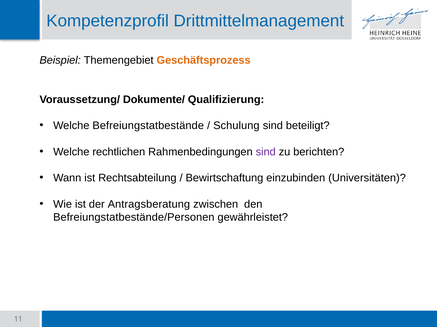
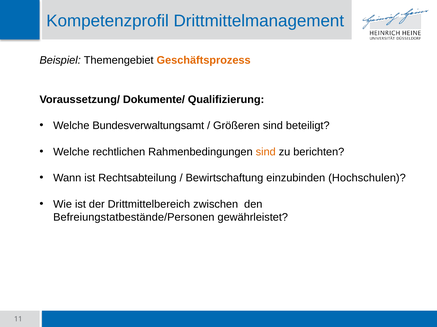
Befreiungstatbestände: Befreiungstatbestände -> Bundesverwaltungsamt (148, 126)
Schulung: Schulung -> Größeren (236, 126)
sind colour: purple -> orange (266, 152)
Universitäten: Universitäten -> Hochschulen (367, 178)
Antragsberatung: Antragsberatung -> Drittmittelbereich (149, 205)
